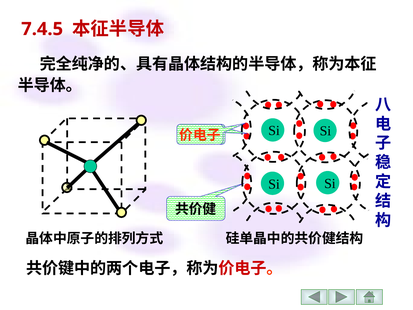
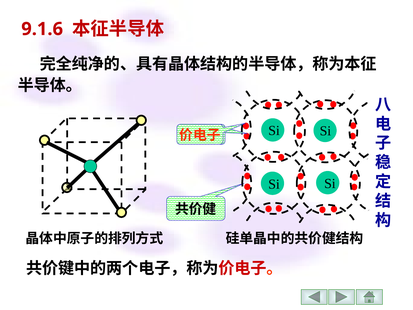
7.4.5: 7.4.5 -> 9.1.6 (42, 29)
